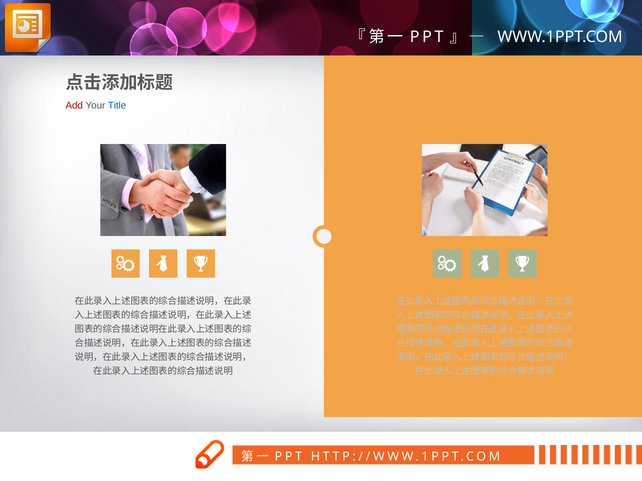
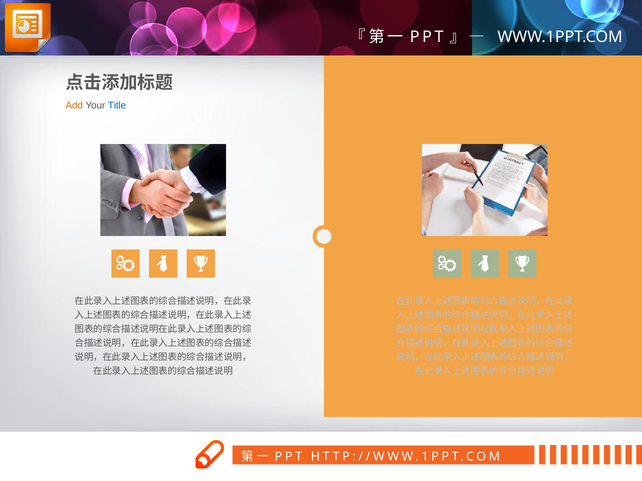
Add colour: red -> orange (74, 106)
